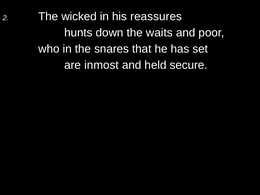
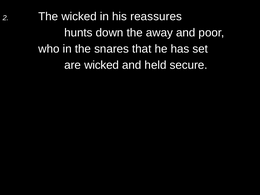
waits: waits -> away (159, 33)
are inmost: inmost -> wicked (102, 65)
